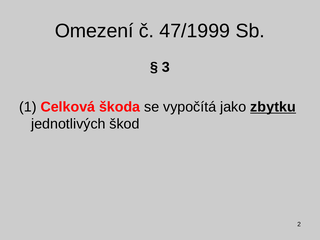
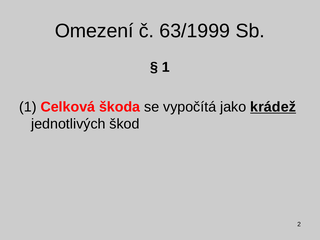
47/1999: 47/1999 -> 63/1999 (195, 31)
3: 3 -> 1 (166, 67)
zbytku: zbytku -> krádež (273, 107)
